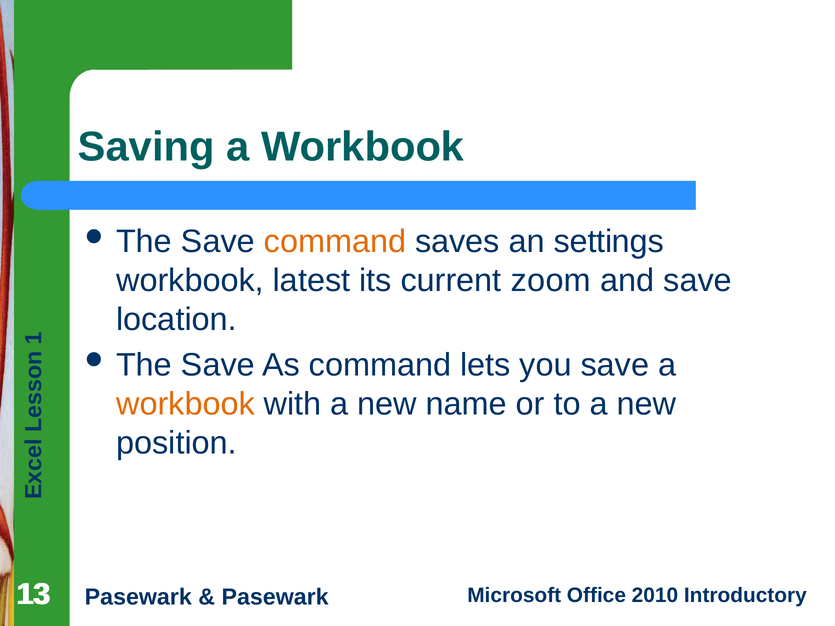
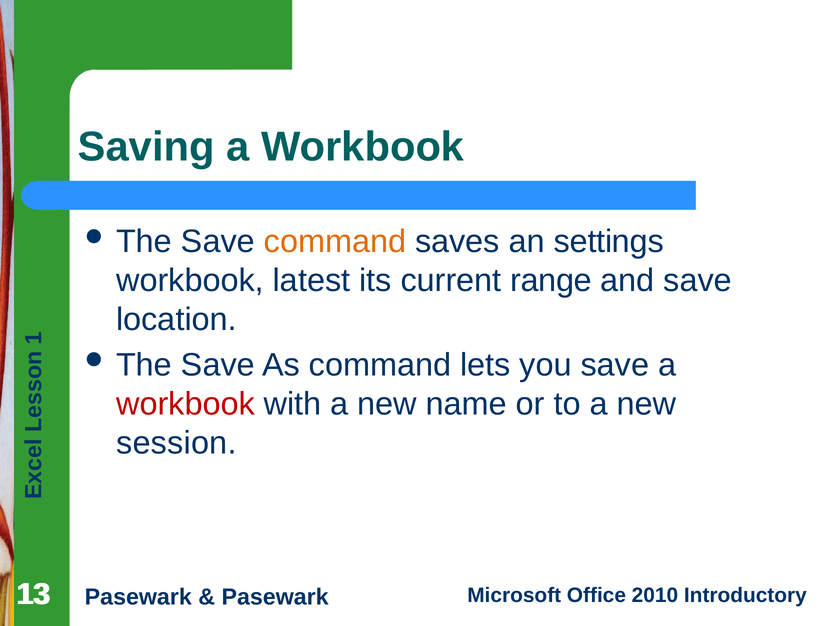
zoom: zoom -> range (551, 281)
workbook colour: orange -> red (186, 404)
position: position -> session (176, 443)
